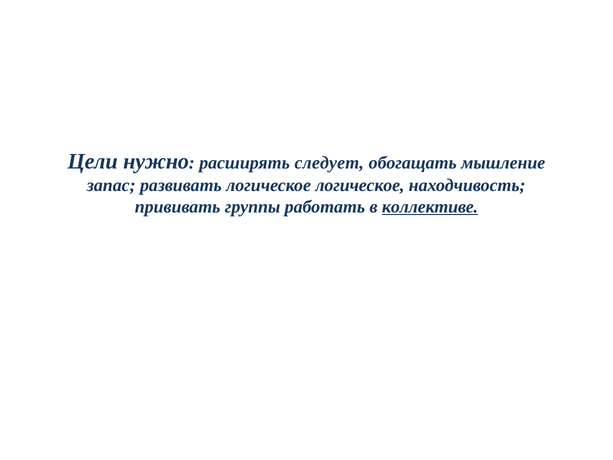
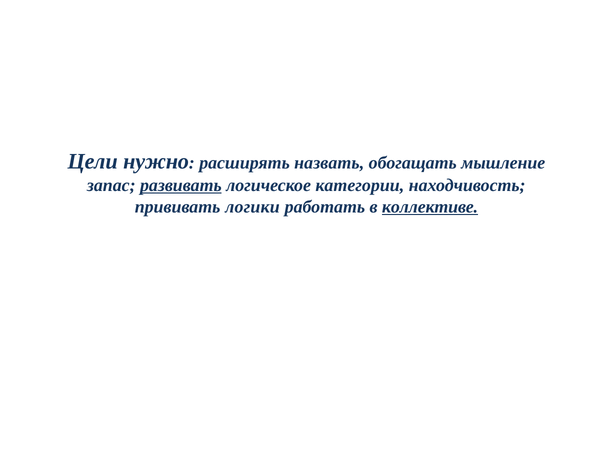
следует: следует -> назвать (329, 163)
развивать underline: none -> present (181, 185)
логическое логическое: логическое -> категории (360, 185)
группы: группы -> логики (252, 207)
